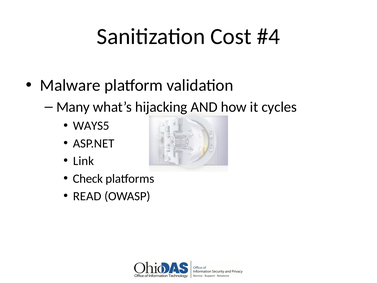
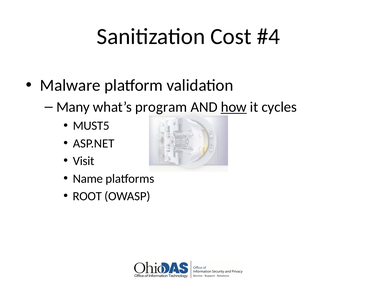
hijacking: hijacking -> program (161, 107)
how underline: none -> present (234, 107)
WAYS5: WAYS5 -> MUST5 (91, 126)
Link: Link -> Visit (84, 161)
Check: Check -> Name (88, 178)
READ: READ -> ROOT (87, 196)
